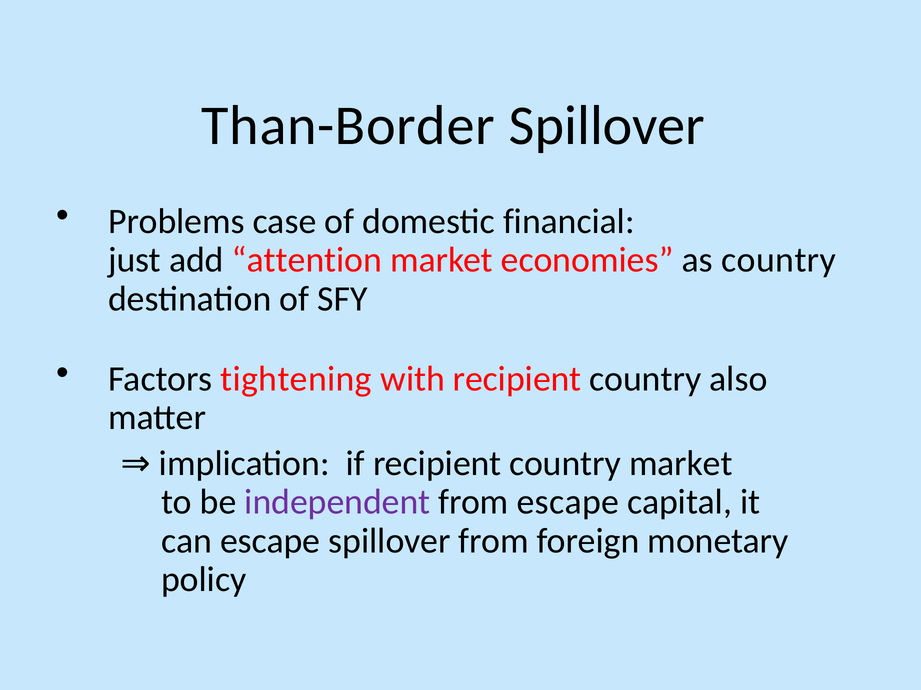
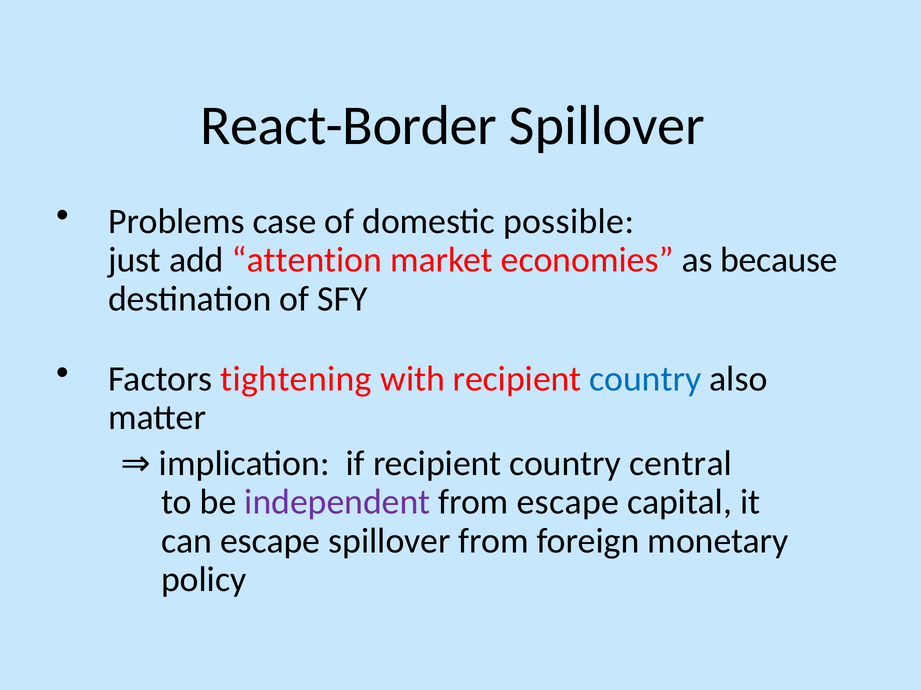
Than-Border: Than-Border -> React-Border (349, 126)
financial: financial -> possible (569, 222)
as country: country -> because (779, 260)
country colour: black -> blue (645, 379)
country market: market -> central (681, 464)
